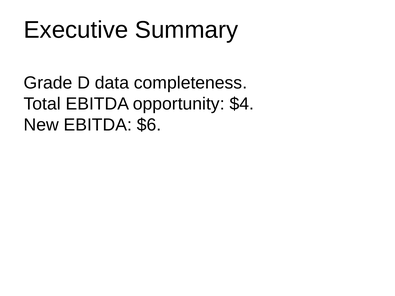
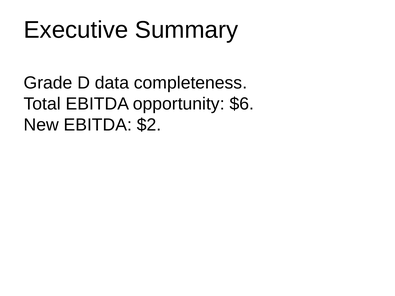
$4: $4 -> $6 (242, 104)
$6: $6 -> $2 (149, 125)
